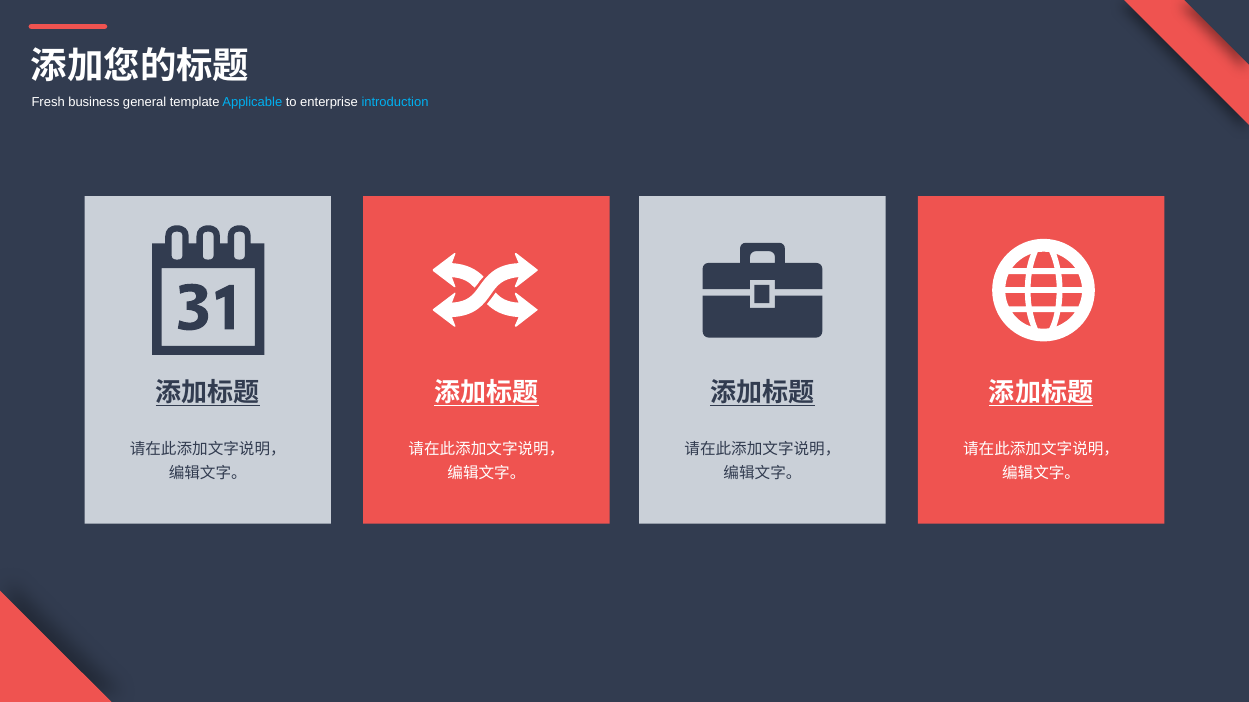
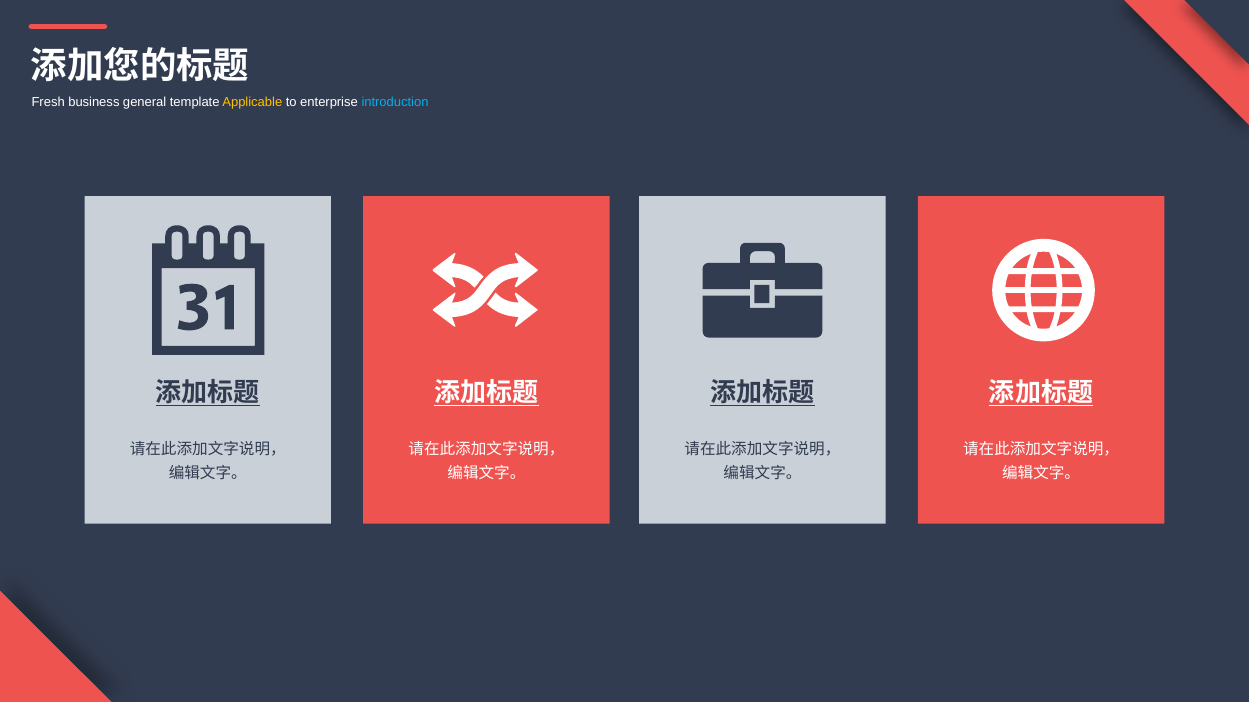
Applicable colour: light blue -> yellow (252, 102)
